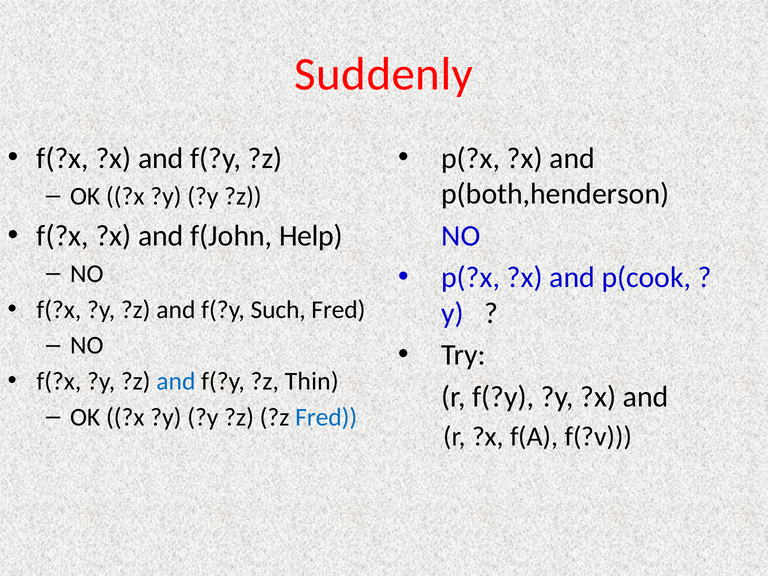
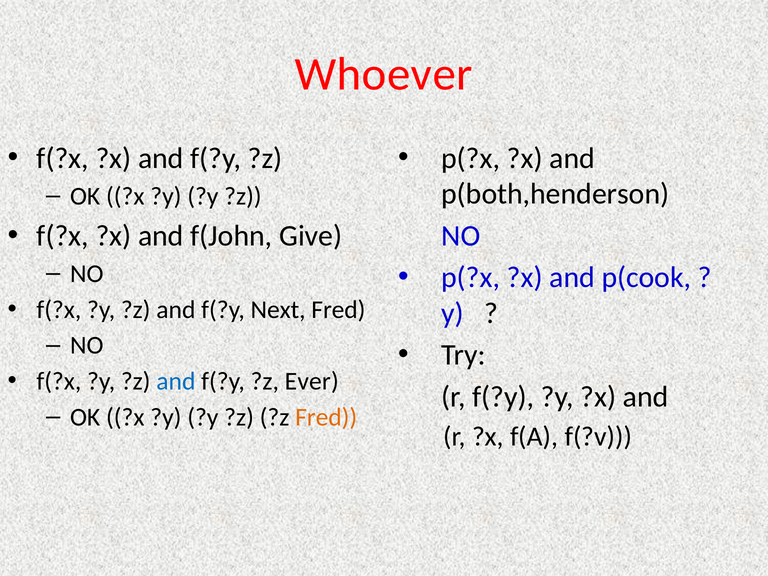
Suddenly: Suddenly -> Whoever (384, 74)
Help: Help -> Give (311, 236)
Such: Such -> Next (278, 310)
Thin: Thin -> Ever (312, 381)
Fred colour: blue -> orange (326, 417)
